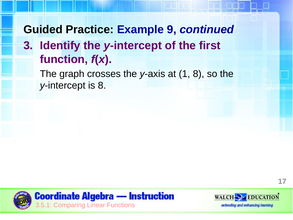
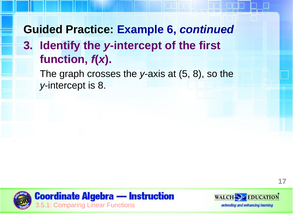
9: 9 -> 6 (172, 30)
1: 1 -> 5 (184, 74)
